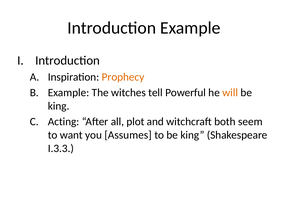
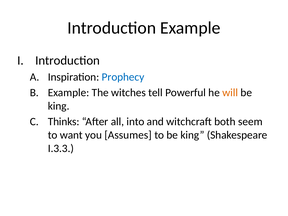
Prophecy colour: orange -> blue (123, 77)
Acting: Acting -> Thinks (64, 122)
plot: plot -> into (135, 122)
